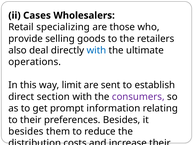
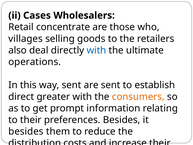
specializing: specializing -> concentrate (63, 27)
provide: provide -> villages (26, 39)
way limit: limit -> sent (72, 85)
section: section -> greater (53, 97)
consumers colour: purple -> orange (138, 97)
